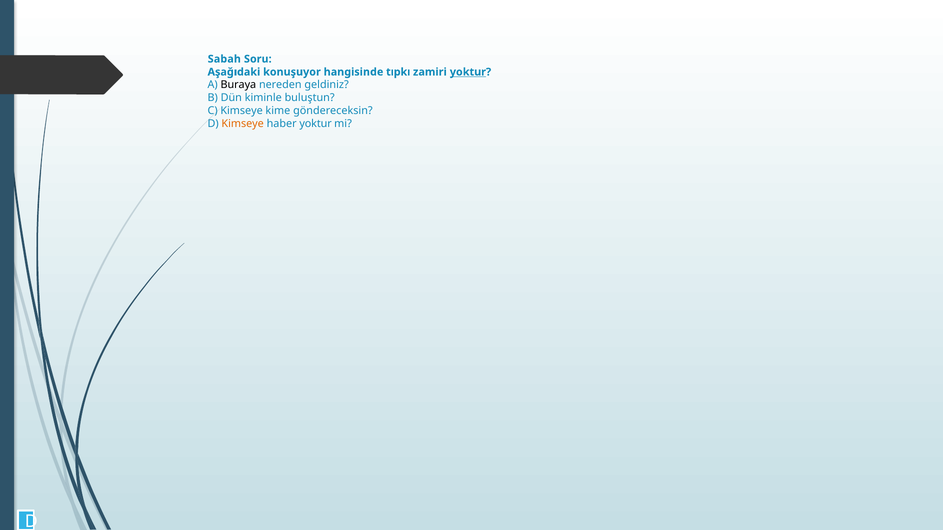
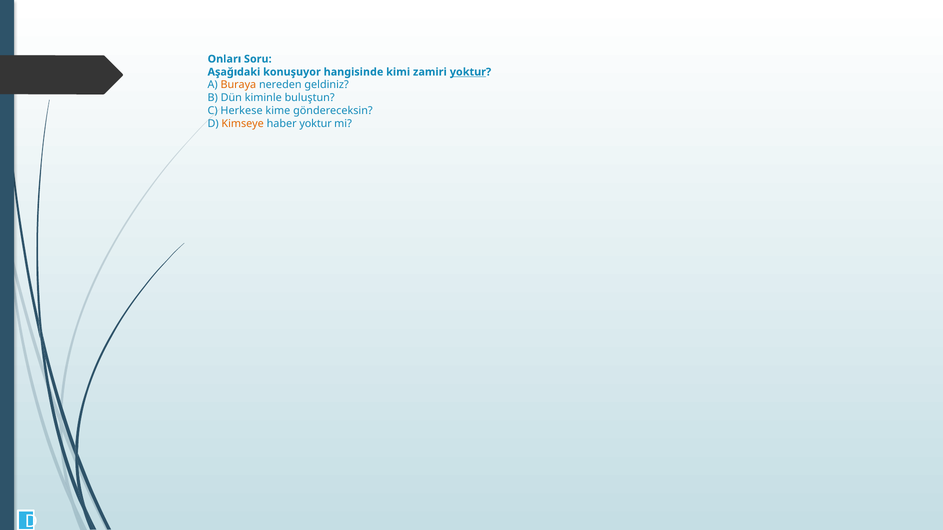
Sabah: Sabah -> Onları (224, 59)
tıpkı: tıpkı -> kimi (398, 72)
Buraya colour: black -> orange (238, 85)
C Kimseye: Kimseye -> Herkese (242, 111)
